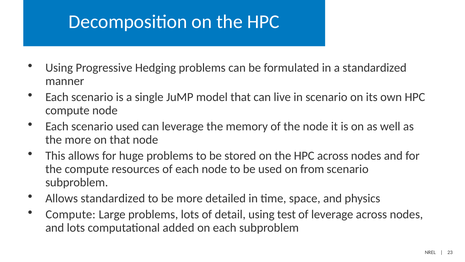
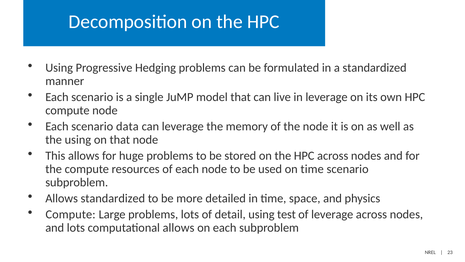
in scenario: scenario -> leverage (327, 97)
scenario used: used -> data (127, 126)
the more: more -> using (78, 140)
on from: from -> time (312, 169)
computational added: added -> allows (179, 227)
